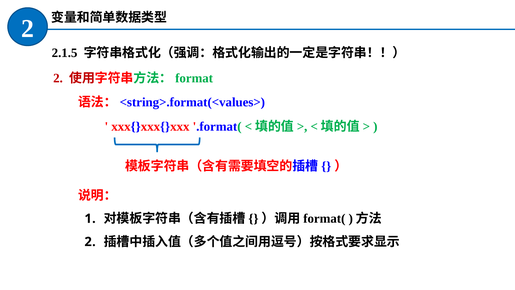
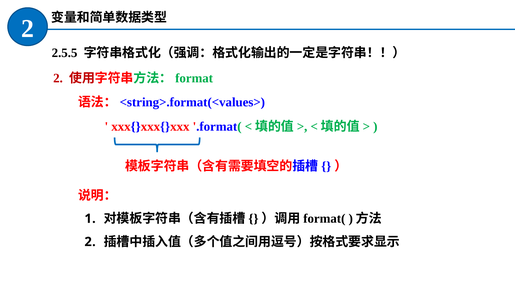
2.1.5: 2.1.5 -> 2.5.5 (65, 53)
